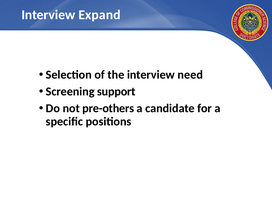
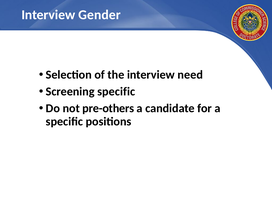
Expand: Expand -> Gender (99, 15)
Screening support: support -> specific (116, 92)
